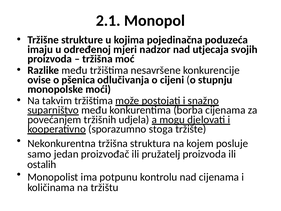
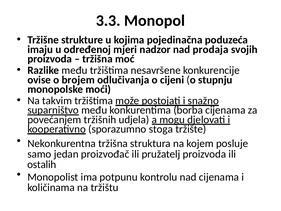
2.1: 2.1 -> 3.3 (108, 21)
utjecaja: utjecaja -> prodaja (211, 49)
pšenica: pšenica -> brojem (78, 80)
